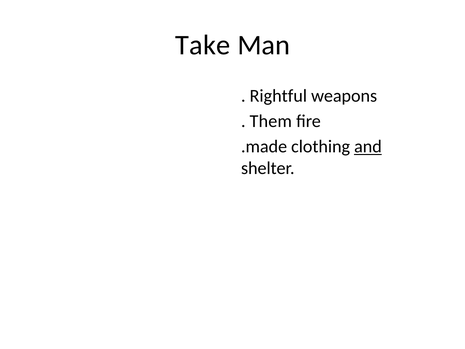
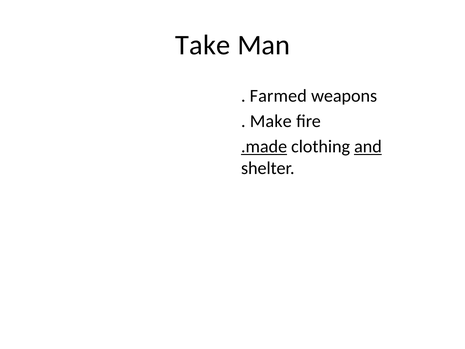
Rightful: Rightful -> Farmed (278, 96)
Them: Them -> Make (271, 121)
.made underline: none -> present (264, 146)
